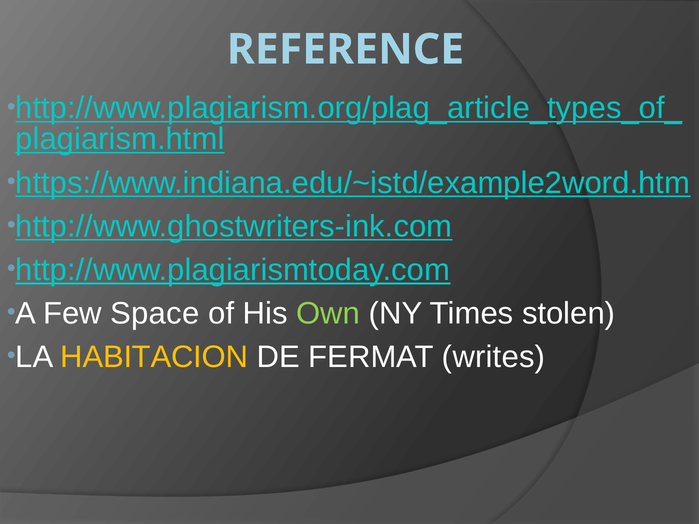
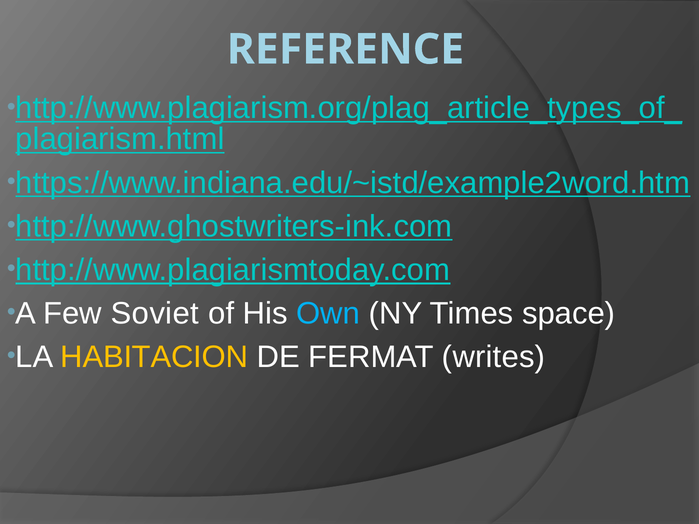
Space: Space -> Soviet (155, 313)
Own colour: light green -> light blue (328, 313)
stolen: stolen -> space (569, 313)
